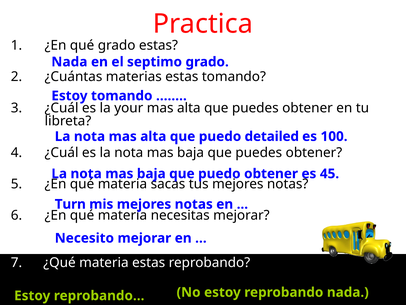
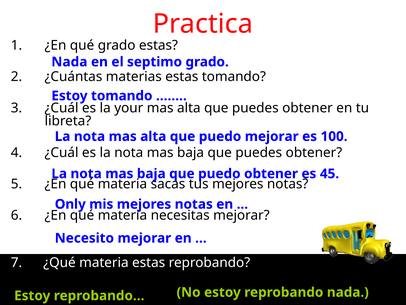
puedo detailed: detailed -> mejorar (272, 136)
Turn: Turn -> Only (70, 204)
